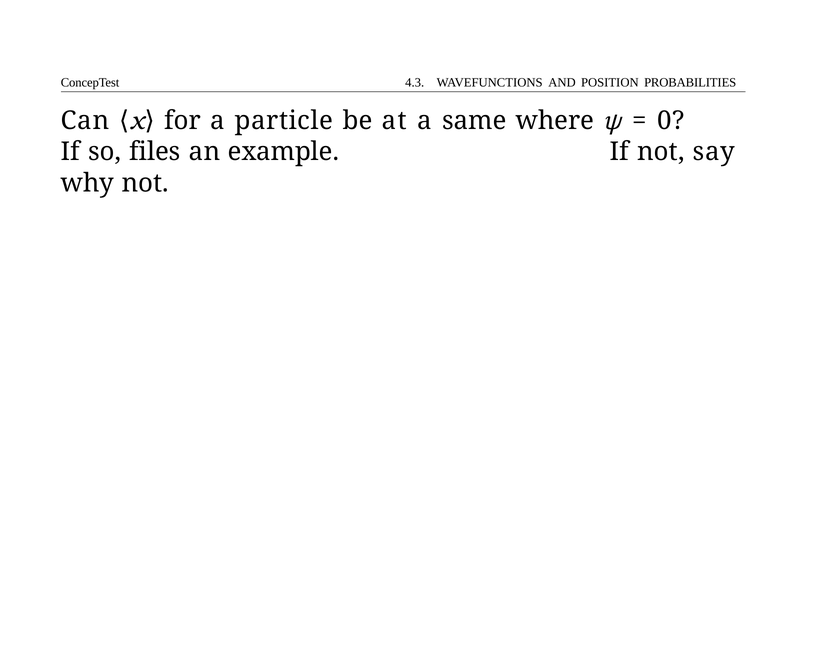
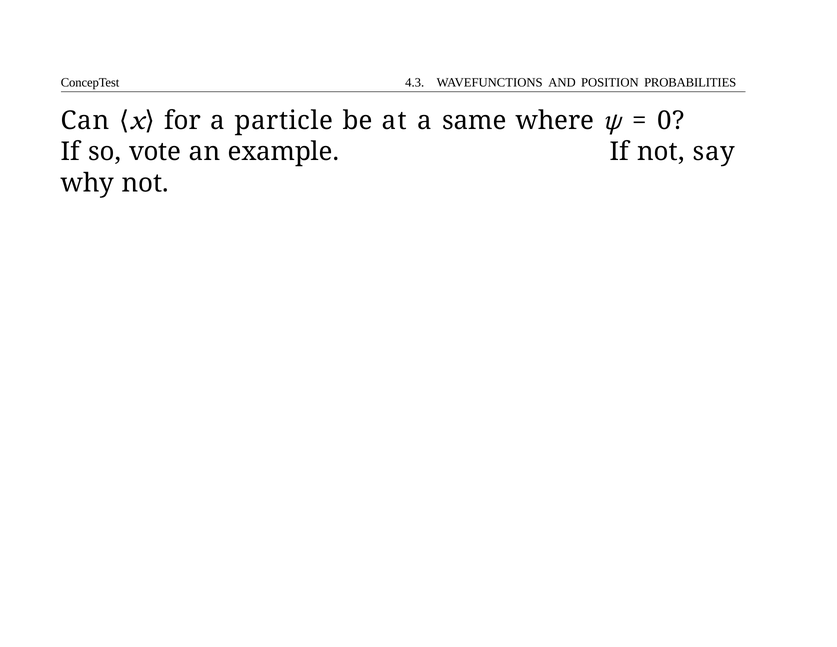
files: files -> vote (155, 152)
